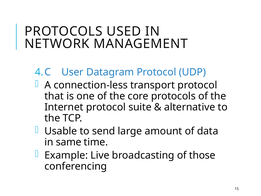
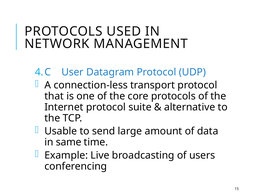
those: those -> users (202, 155)
